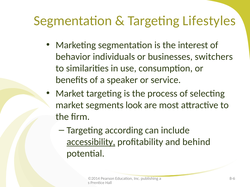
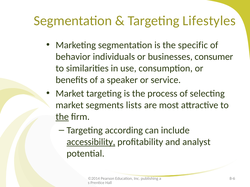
interest: interest -> specific (193, 45)
switchers: switchers -> consumer (214, 57)
look: look -> lists (134, 105)
the underline: none -> present (62, 117)
behind: behind -> analyst (196, 142)
